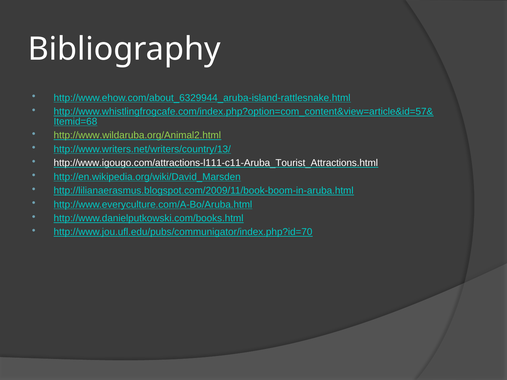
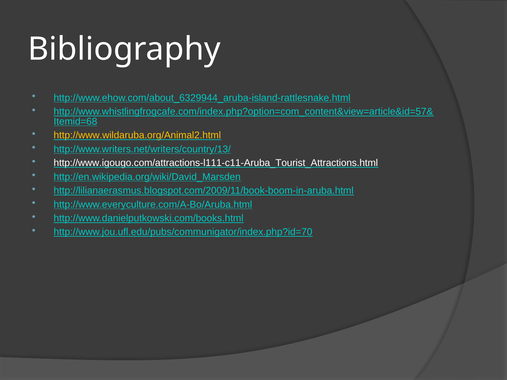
http://www.wildaruba.org/Animal2.html colour: light green -> yellow (137, 135)
